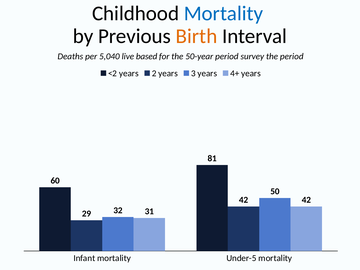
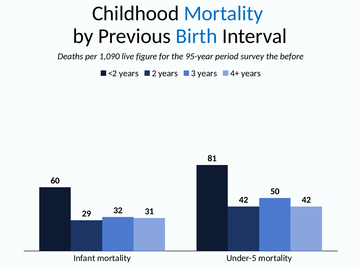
Birth colour: orange -> blue (196, 36)
5,040: 5,040 -> 1,090 (109, 57)
based: based -> figure (147, 57)
50-year: 50-year -> 95-year (199, 57)
the period: period -> before (292, 57)
